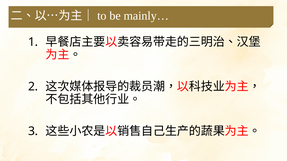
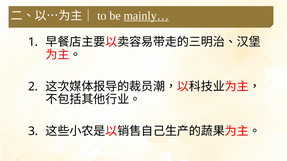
mainly… underline: none -> present (146, 16)
